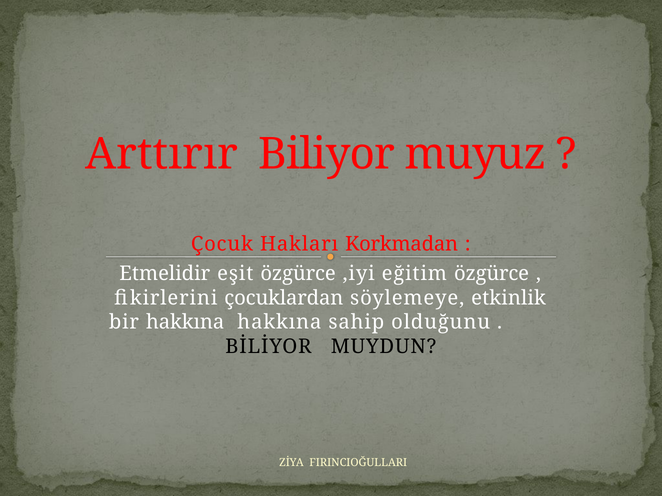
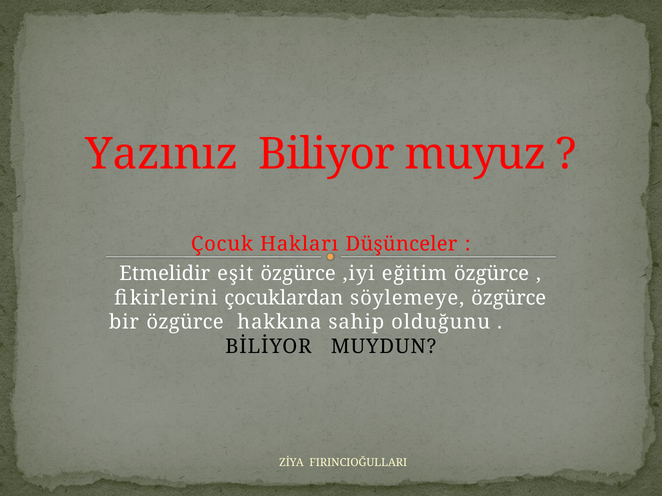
Arttırır: Arttırır -> Yazınız (162, 154)
Korkmadan: Korkmadan -> Düşünceler (401, 244)
söylemeye etkinlik: etkinlik -> özgürce (509, 298)
bir hakkına: hakkına -> özgürce (185, 323)
